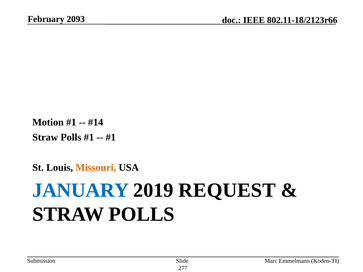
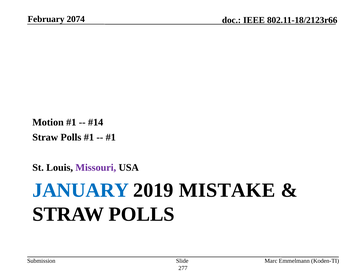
2093: 2093 -> 2074 (76, 19)
Missouri colour: orange -> purple (96, 168)
REQUEST: REQUEST -> MISTAKE (227, 190)
